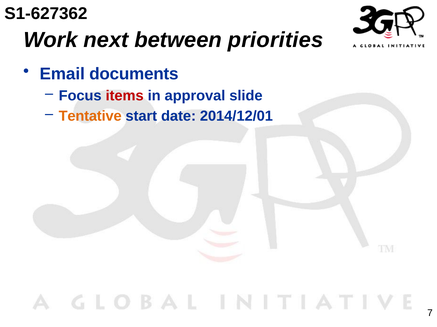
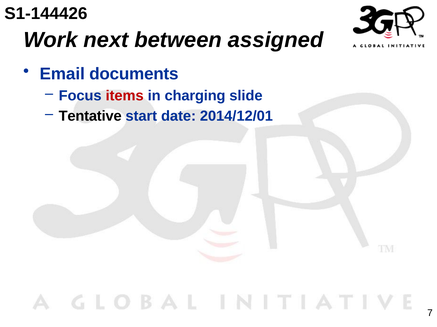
S1-627362: S1-627362 -> S1-144426 (46, 14)
priorities: priorities -> assigned (276, 40)
approval: approval -> charging (195, 96)
Tentative colour: orange -> black (90, 116)
